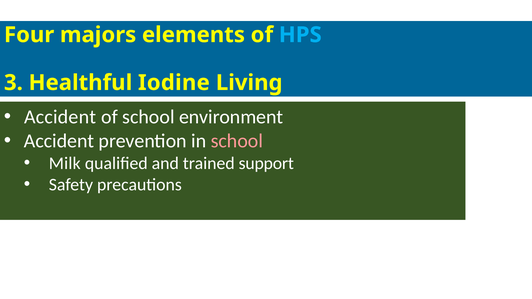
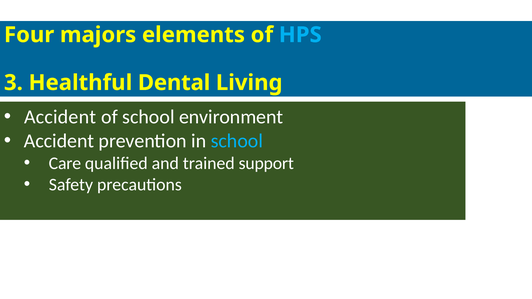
Iodine: Iodine -> Dental (174, 83)
school colour: pink -> light blue (237, 141)
Milk: Milk -> Care (65, 163)
